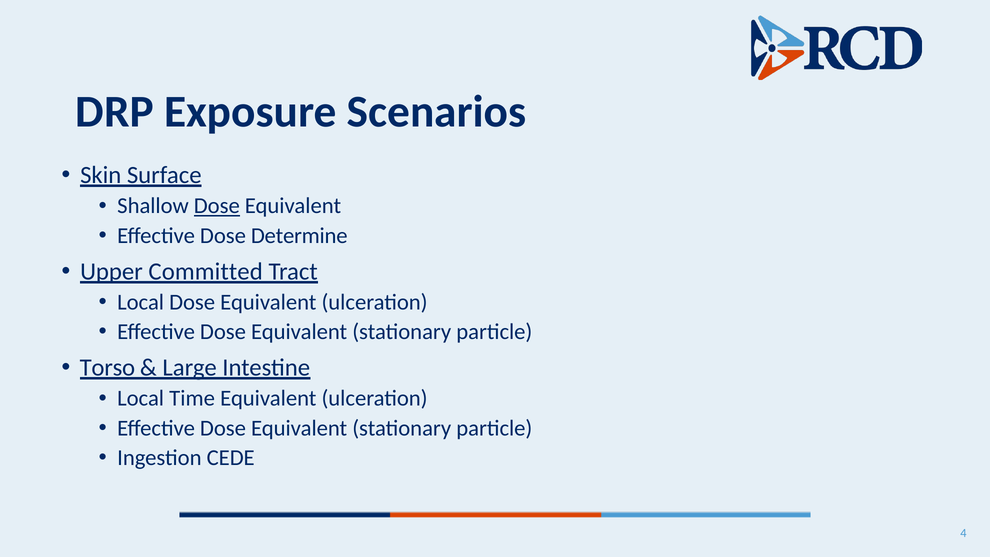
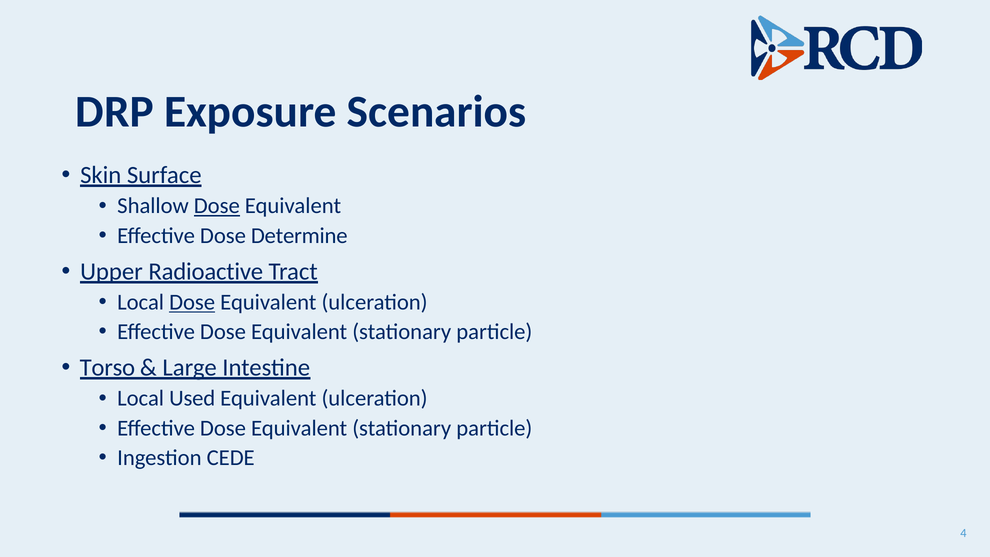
Committed: Committed -> Radioactive (206, 271)
Dose underline: none -> present (192, 302)
Time: Time -> Used (192, 398)
